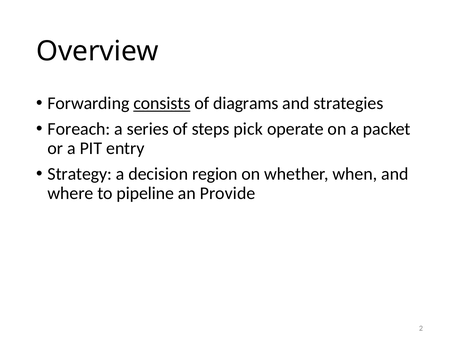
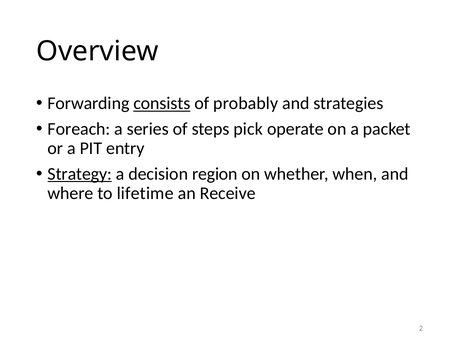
diagrams: diagrams -> probably (246, 103)
Strategy underline: none -> present (80, 174)
pipeline: pipeline -> lifetime (145, 193)
Provide: Provide -> Receive (228, 193)
